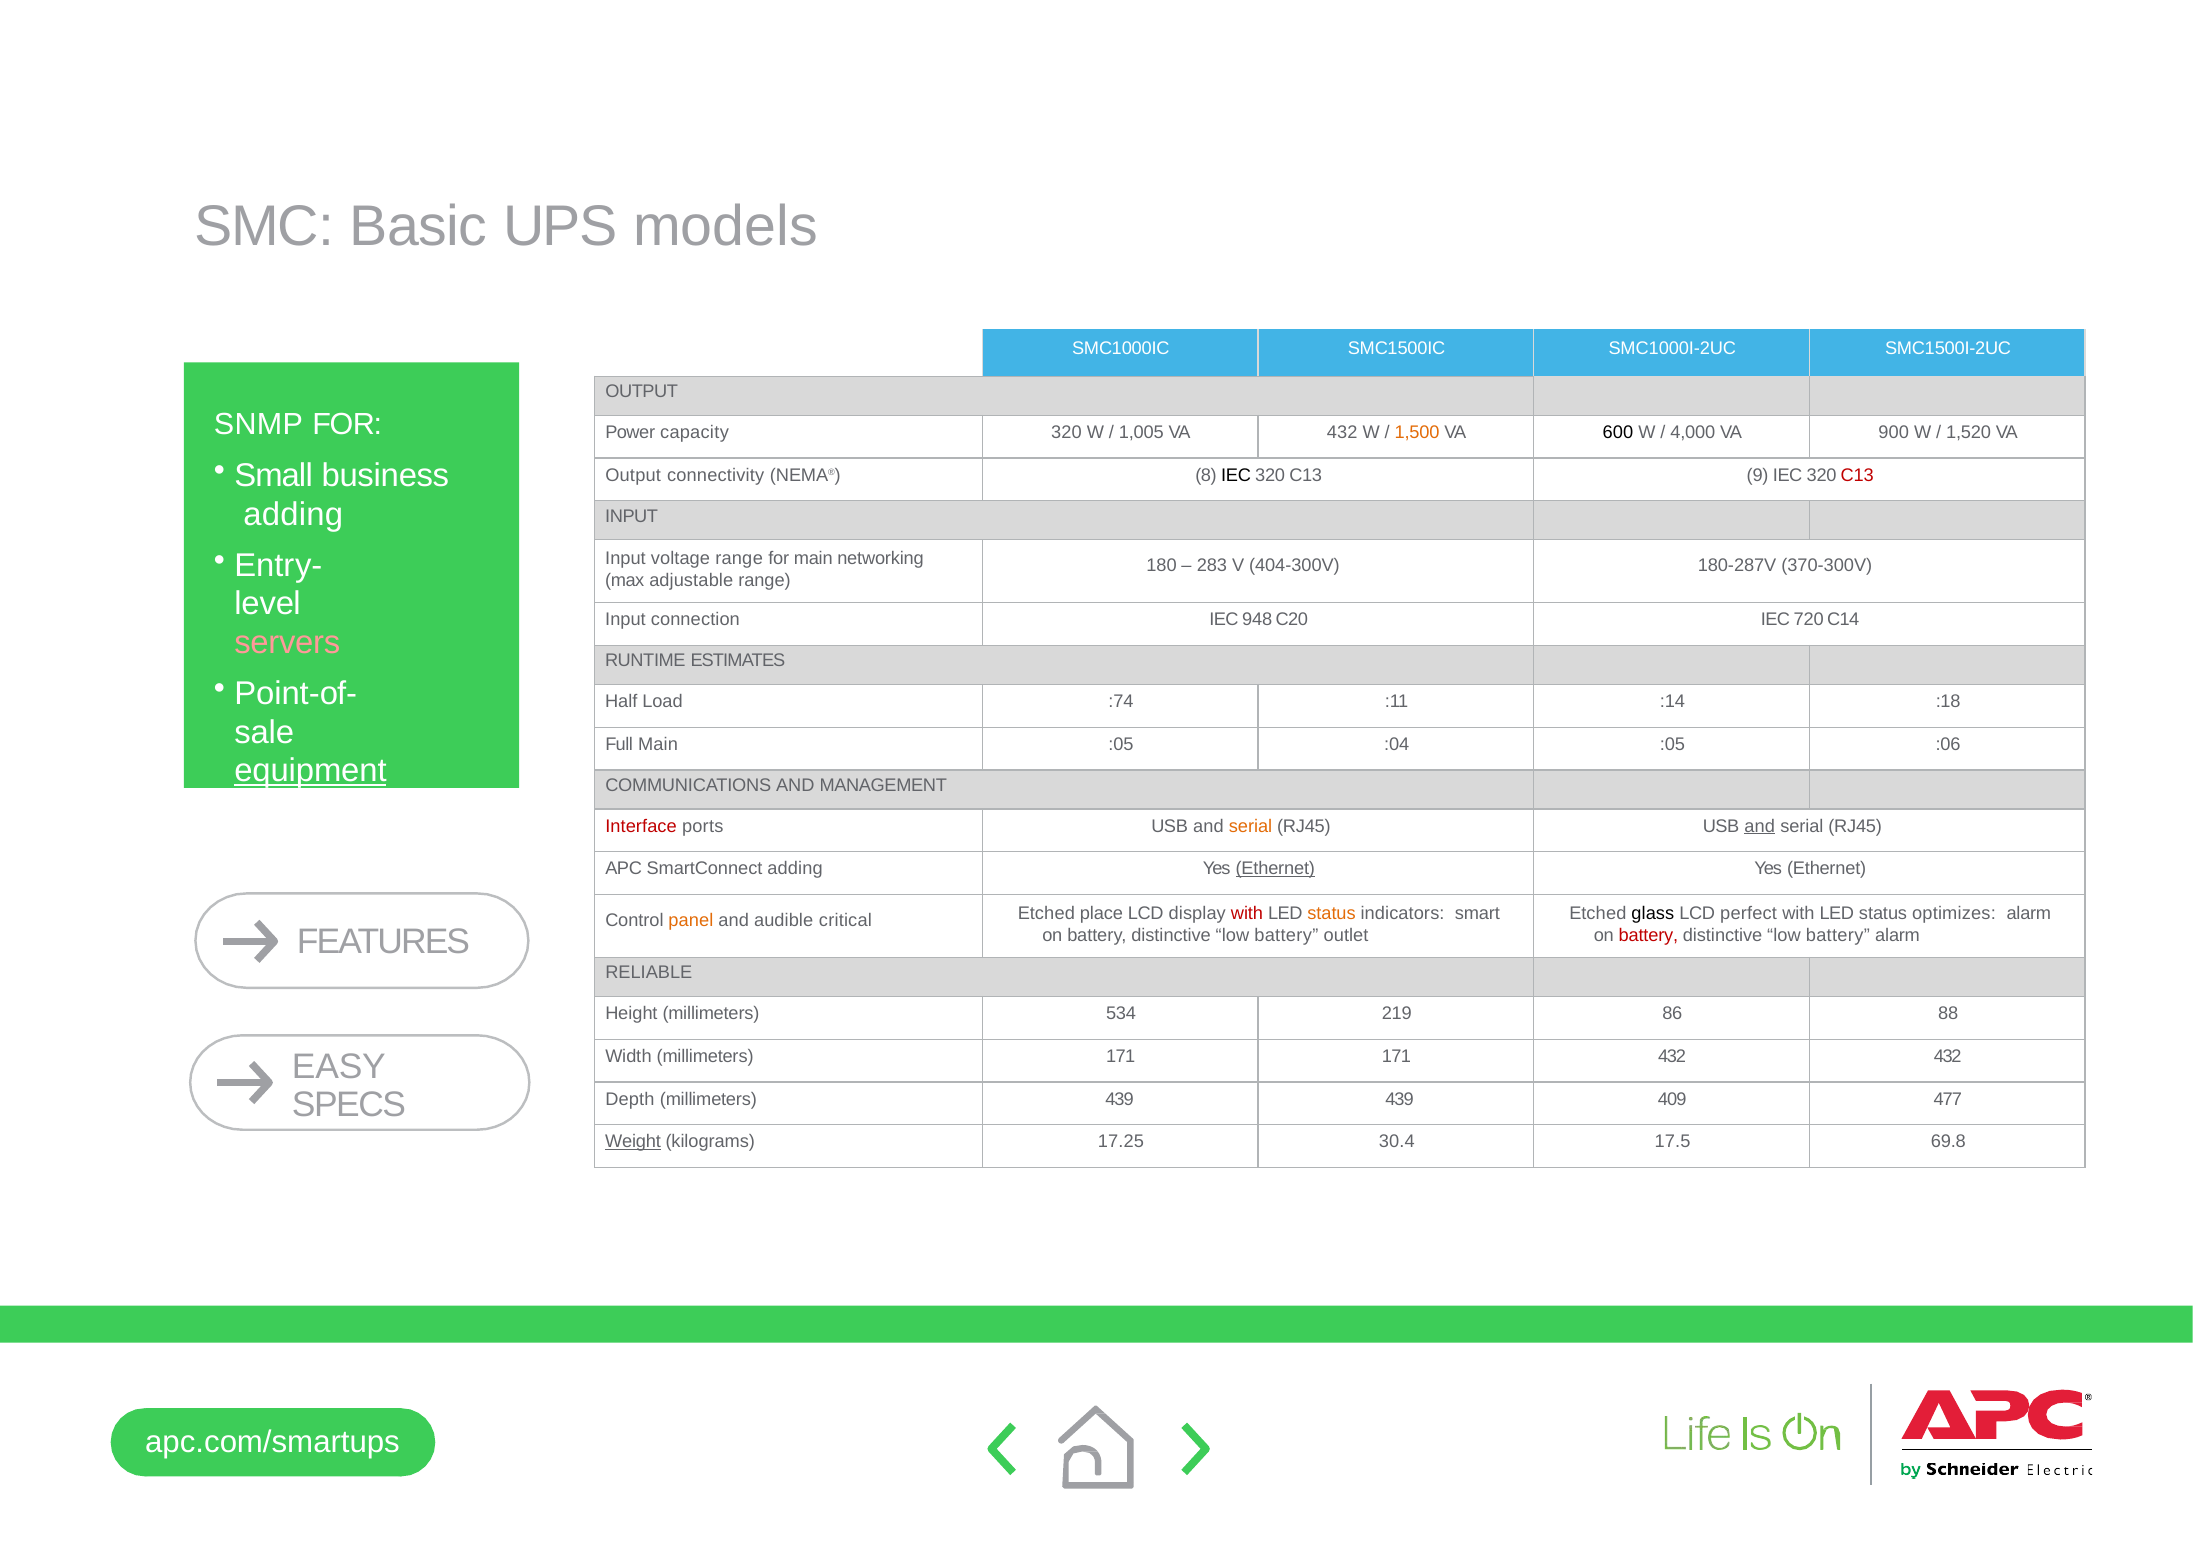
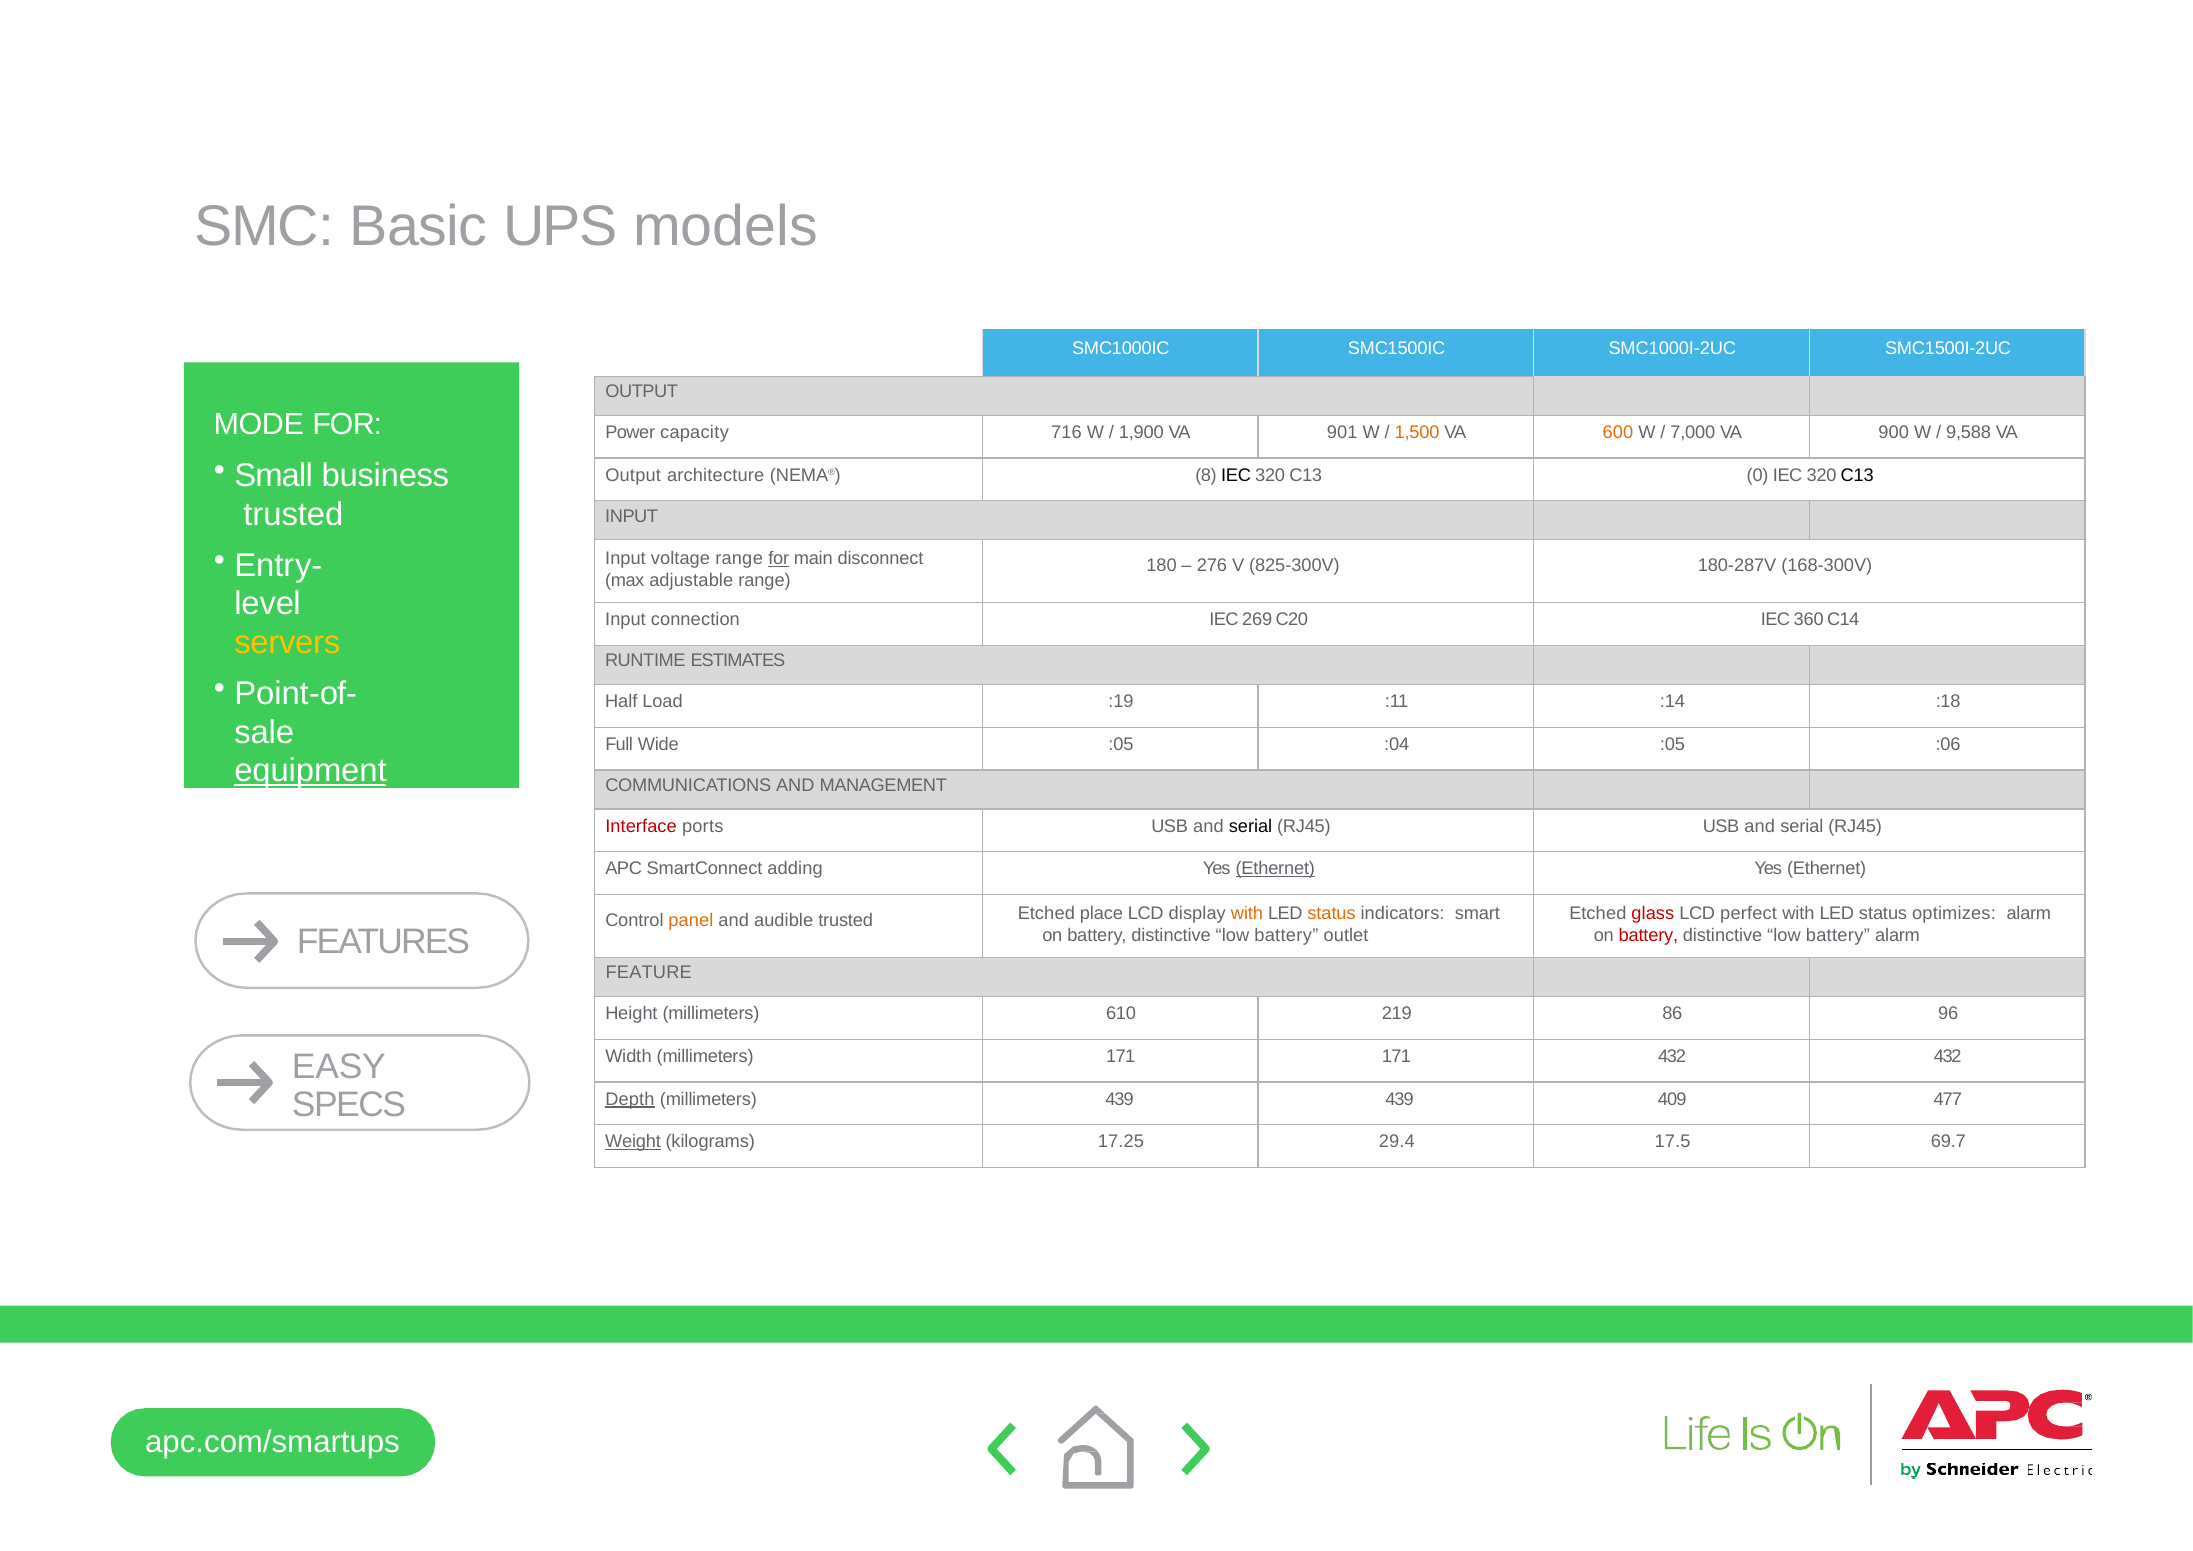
SNMP: SNMP -> MODE (259, 424)
capacity 320: 320 -> 716 (1066, 432)
1,005: 1,005 -> 1,900 (1141, 432)
VA 432: 432 -> 901 (1342, 432)
600 colour: black -> orange (1618, 432)
4,000: 4,000 -> 7,000 (1693, 432)
1,520: 1,520 -> 9,588 (1969, 432)
connectivity: connectivity -> architecture (716, 475)
9: 9 -> 0 (1758, 475)
C13 colour: red -> black (1857, 475)
adding: adding -> trusted (293, 514)
for underline: none -> present (779, 558)
networking: networking -> disconnect (880, 558)
283: 283 -> 276 (1212, 566)
404-300V: 404-300V -> 825-300V (1294, 566)
370-300V: 370-300V -> 168-300V (1827, 566)
948: 948 -> 269 (1257, 620)
720: 720 -> 360 (1809, 620)
servers colour: pink -> yellow (287, 642)
:74: :74 -> :19 (1121, 701)
Full Main: Main -> Wide (658, 744)
serial colour: orange -> black (1251, 826)
and underline: present -> none (1760, 826)
glass colour: black -> red (1653, 913)
audible critical: critical -> trusted (846, 920)
with colour: red -> orange (1247, 913)
RELIABLE: RELIABLE -> FEATURE (649, 973)
534: 534 -> 610 (1121, 1013)
88: 88 -> 96 (1948, 1013)
Depth underline: none -> present (630, 1099)
30.4: 30.4 -> 29.4 (1397, 1142)
69.8: 69.8 -> 69.7 (1948, 1142)
